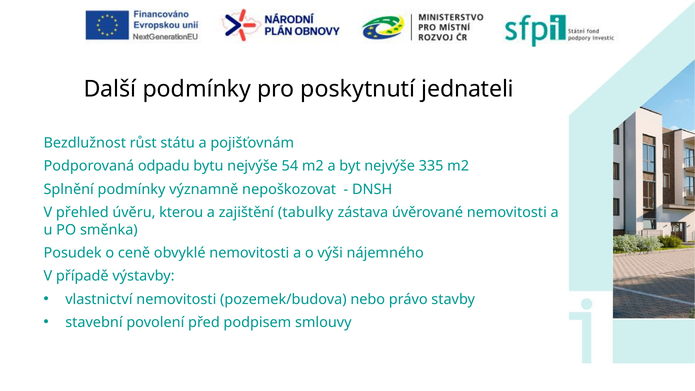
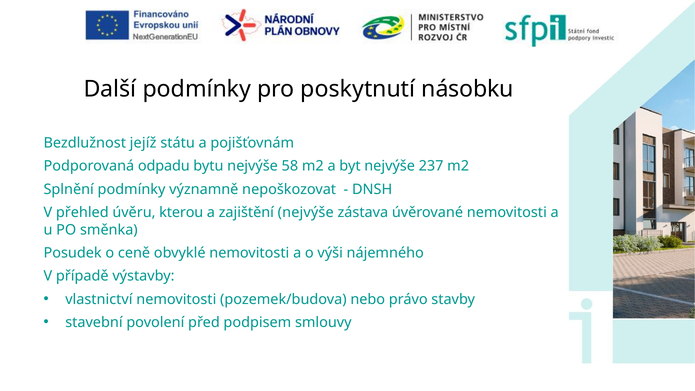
jednateli: jednateli -> násobku (468, 89)
růst: růst -> jejíž (143, 143)
54: 54 -> 58 (290, 166)
335: 335 -> 237 (431, 166)
zajištění tabulky: tabulky -> nejvýše (306, 212)
